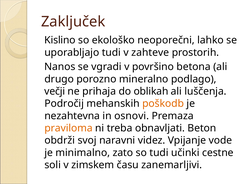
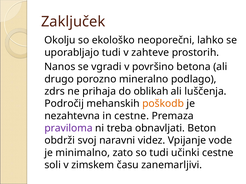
Kislino: Kislino -> Okolju (60, 40)
večji: večji -> zdrs (55, 92)
in osnovi: osnovi -> cestne (132, 116)
praviloma colour: orange -> purple (69, 128)
